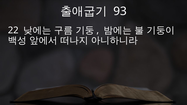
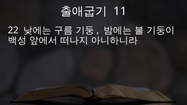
93: 93 -> 11 (120, 11)
